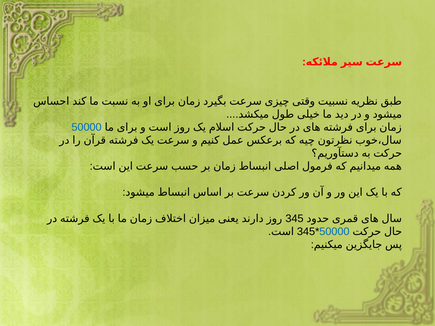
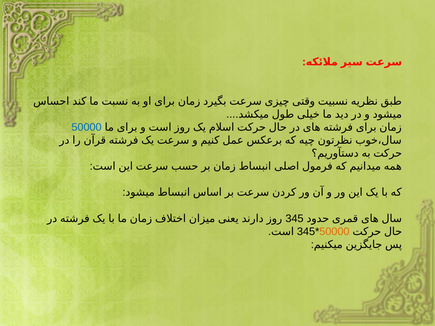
50000 colour: blue -> orange (334, 232)
